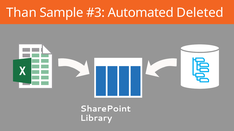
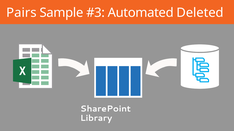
Than: Than -> Pairs (21, 13)
